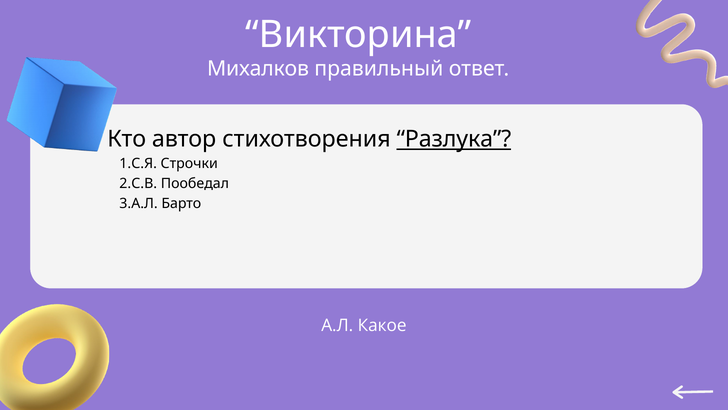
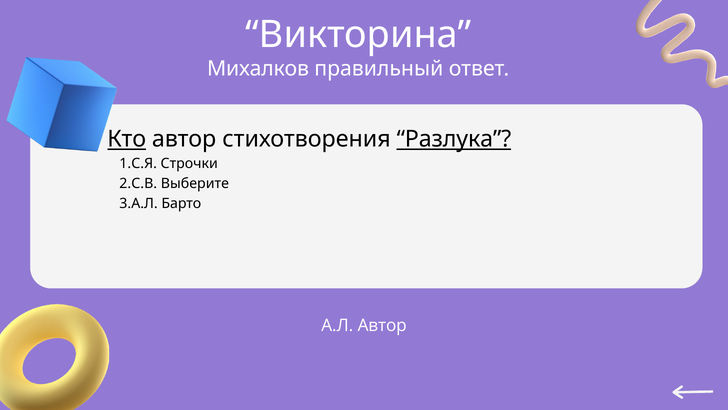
Кто underline: none -> present (127, 139)
Пообедал: Пообедал -> Выберите (195, 183)
А.Л Какое: Какое -> Автор (382, 325)
